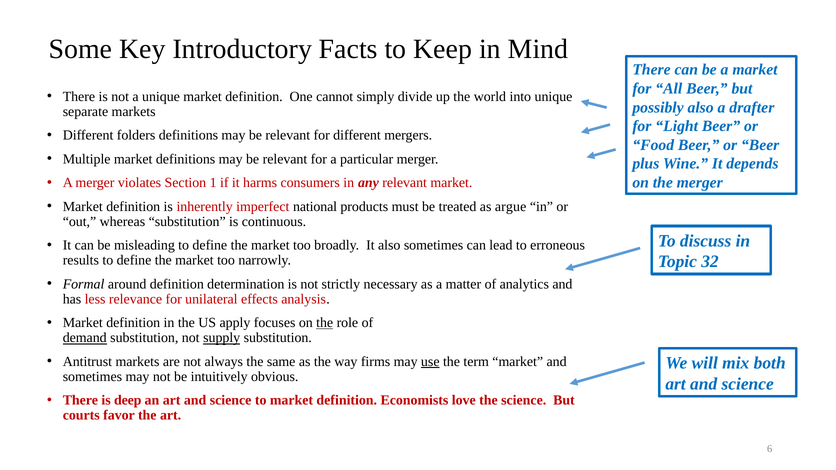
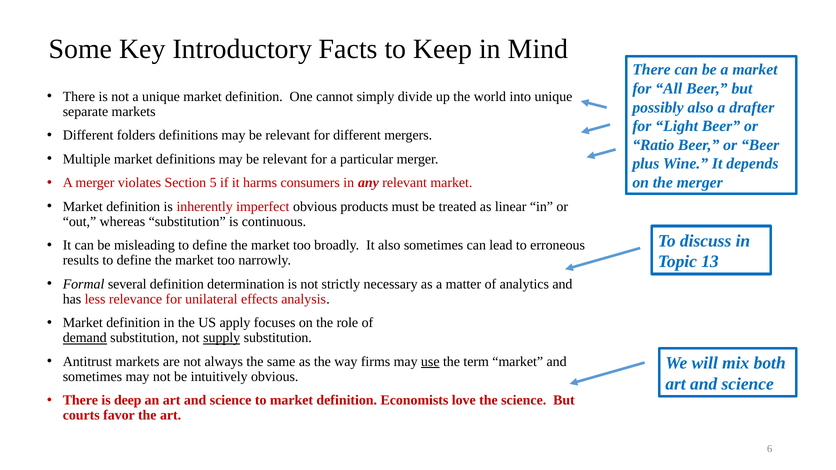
Food: Food -> Ratio (653, 145)
1: 1 -> 5 (213, 183)
imperfect national: national -> obvious (315, 207)
argue: argue -> linear (511, 207)
32: 32 -> 13 (710, 262)
around: around -> several (127, 284)
the underline: present -> none (325, 323)
